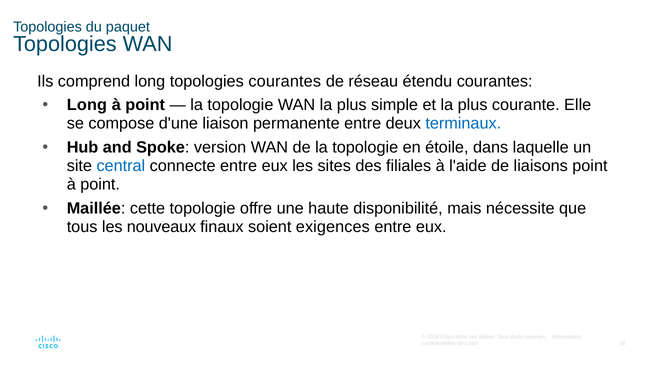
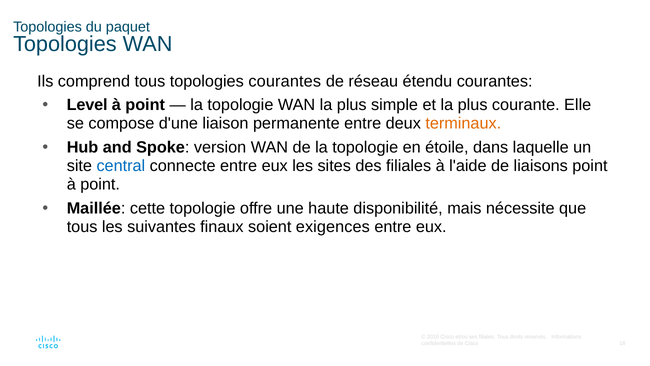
comprend long: long -> tous (150, 81)
Long: Long -> Level (87, 105)
terminaux colour: blue -> orange (463, 123)
nouveaux: nouveaux -> suivantes (161, 227)
